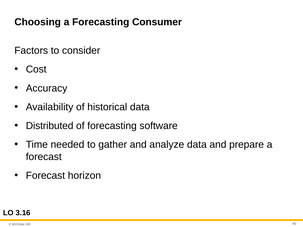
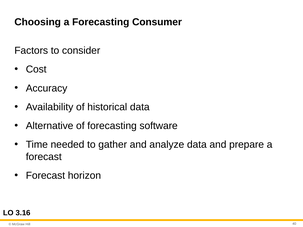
Distributed: Distributed -> Alternative (50, 126)
